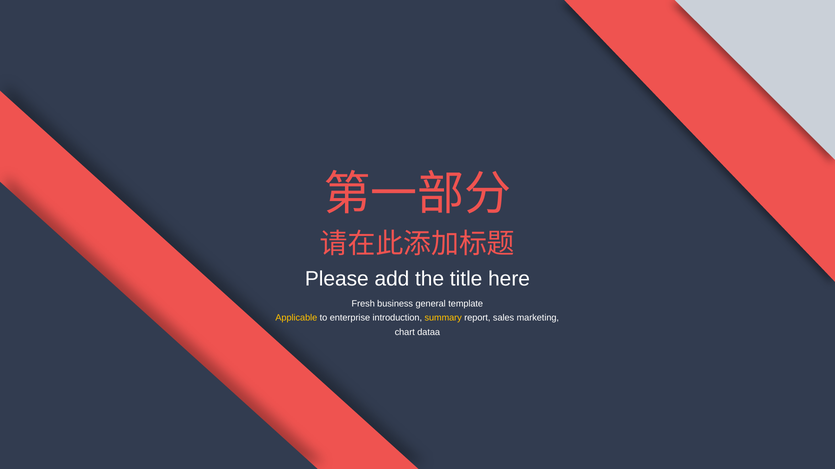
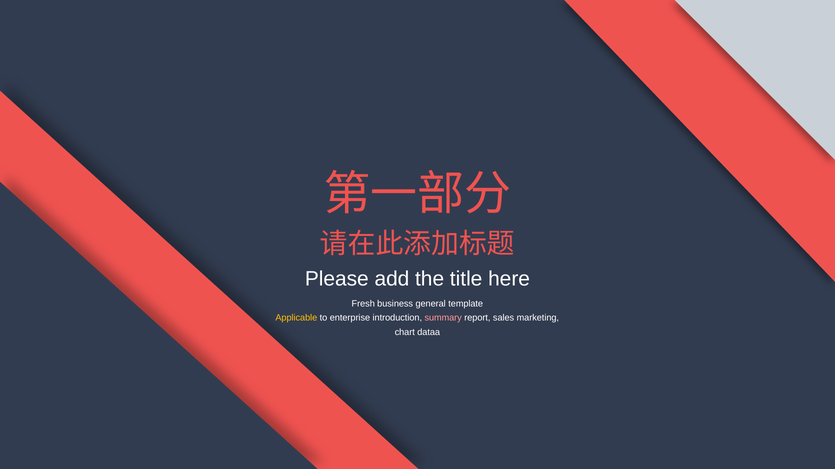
summary colour: yellow -> pink (443, 318)
